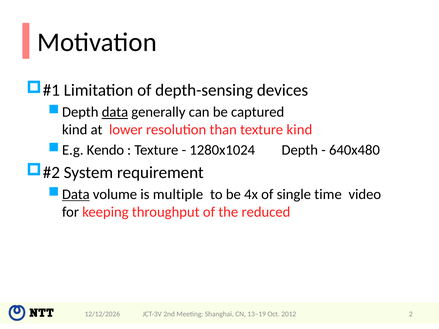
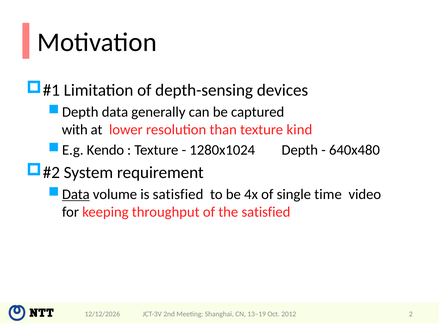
data underline: present -> none (115, 112)
kind: kind -> with (75, 130)
is multiple: multiple -> satisfied (178, 195)
the reduced: reduced -> satisfied (266, 212)
